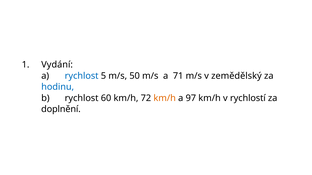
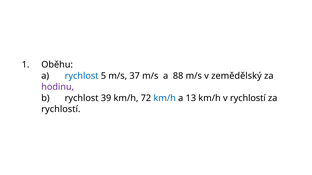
Vydání: Vydání -> Oběhu (57, 65)
50: 50 -> 37 (135, 76)
71: 71 -> 88 (178, 76)
hodinu colour: blue -> purple (58, 87)
60: 60 -> 39 (106, 98)
km/h colour: orange -> blue (165, 98)
97: 97 -> 13 (191, 98)
doplnění: doplnění -> rychlostí (61, 109)
